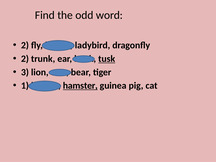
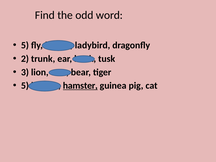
2: 2 -> 5 (25, 45)
tusk underline: present -> none (107, 59)
1: 1 -> 5 (25, 86)
